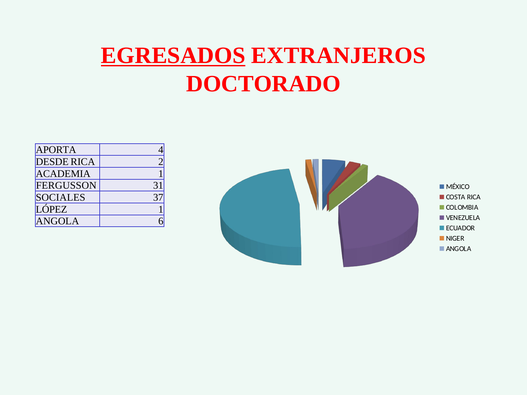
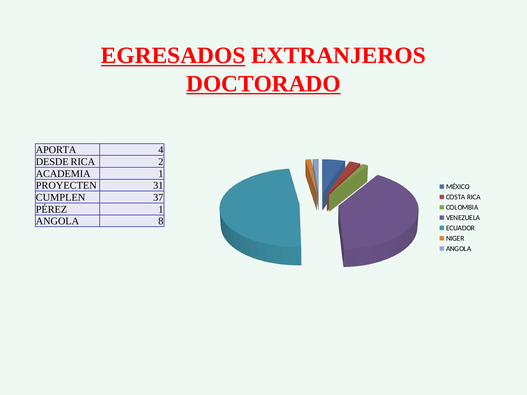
DOCTORADO underline: none -> present (263, 84)
FERGUSSON: FERGUSSON -> PROYECTEN (66, 186)
SOCIALES: SOCIALES -> CUMPLEN (61, 198)
LÓPEZ: LÓPEZ -> PÉREZ (51, 209)
6: 6 -> 8 (161, 221)
